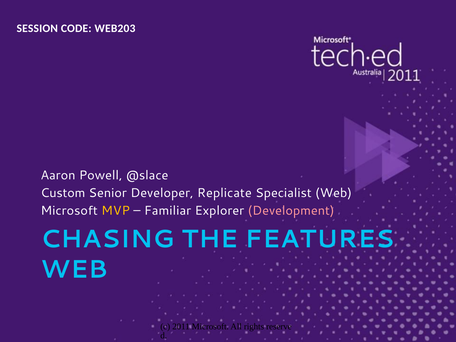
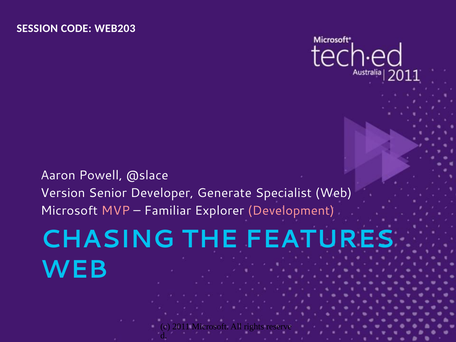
Custom: Custom -> Version (63, 193)
Replicate: Replicate -> Generate (224, 193)
MVP colour: yellow -> pink (116, 211)
